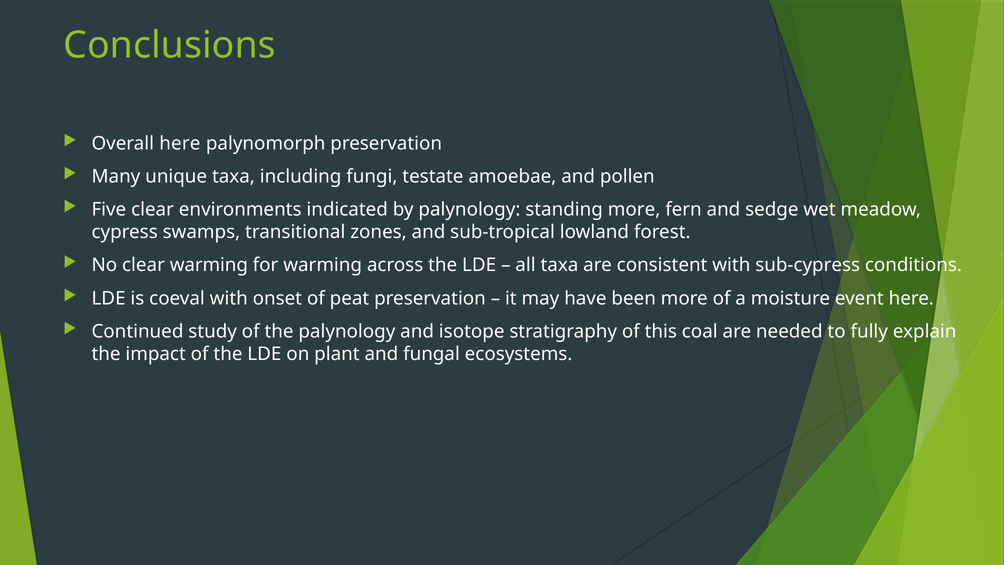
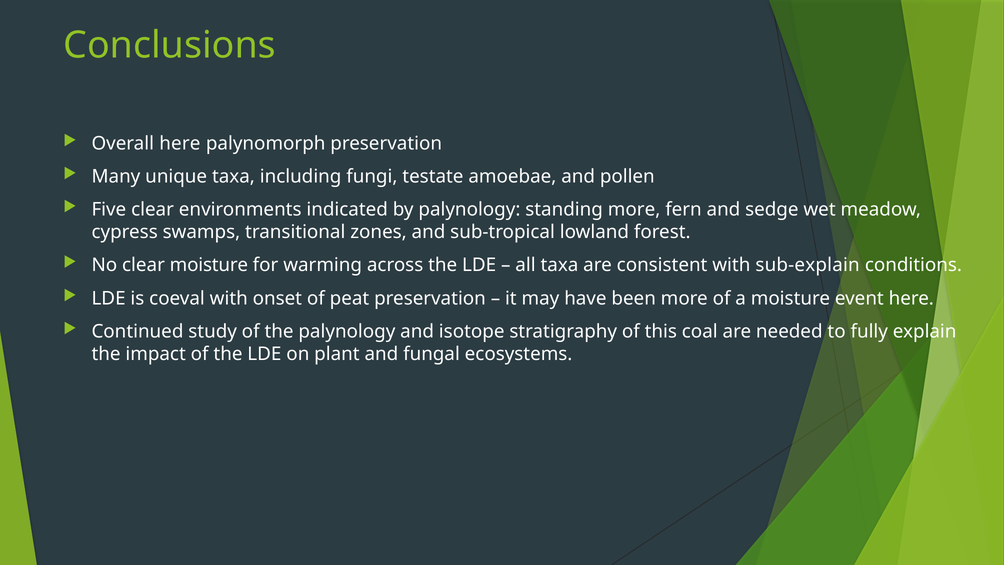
clear warming: warming -> moisture (209, 265)
sub-cypress: sub-cypress -> sub-explain (808, 265)
